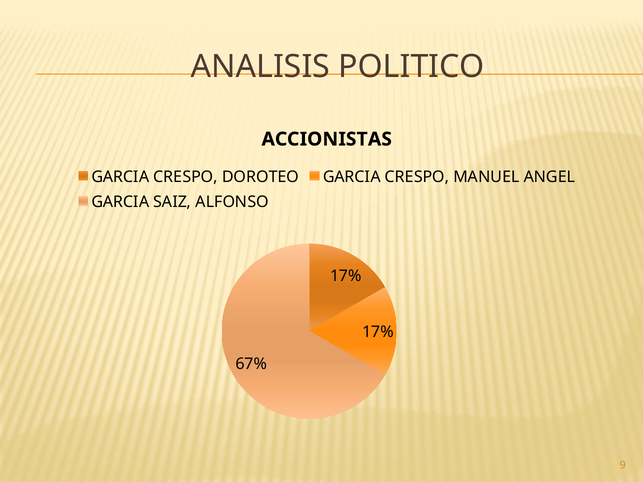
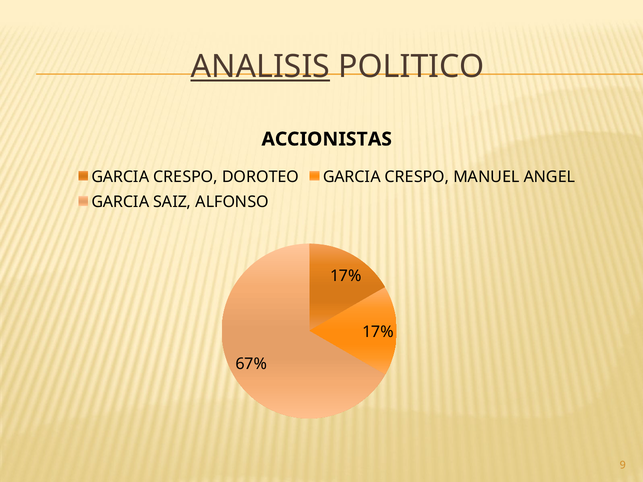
ANALISIS underline: none -> present (260, 67)
